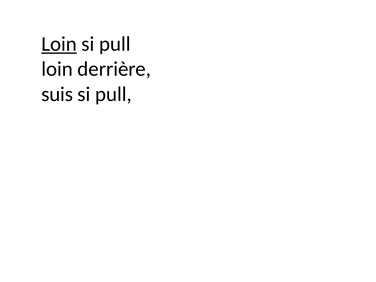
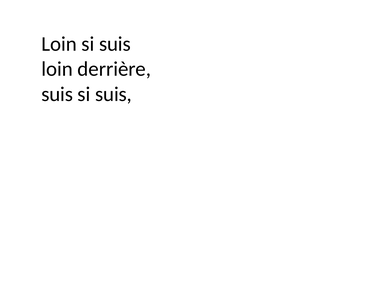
Loin underline: present -> none (59, 44)
pull: pull -> suis (115, 44)
pull: pull -> suis (114, 94)
